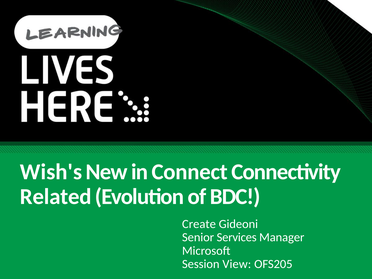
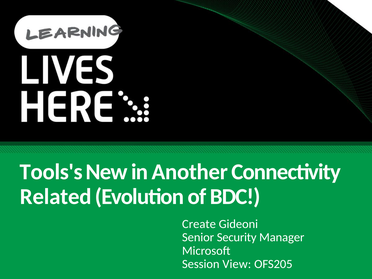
Wish's: Wish's -> Tools's (51, 172)
Connect: Connect -> Another (190, 172)
Services: Services -> Security (237, 237)
